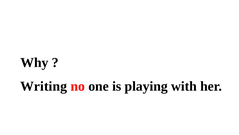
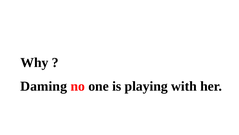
Writing: Writing -> Daming (44, 86)
